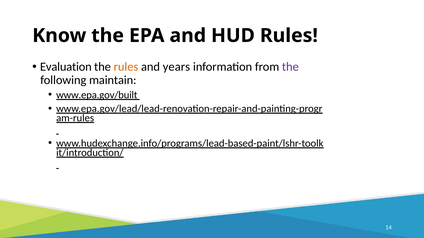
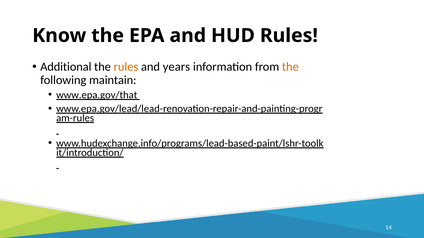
Evaluation: Evaluation -> Additional (66, 67)
the colour: purple -> orange (290, 67)
www.epa.gov/built: www.epa.gov/built -> www.epa.gov/that (97, 95)
